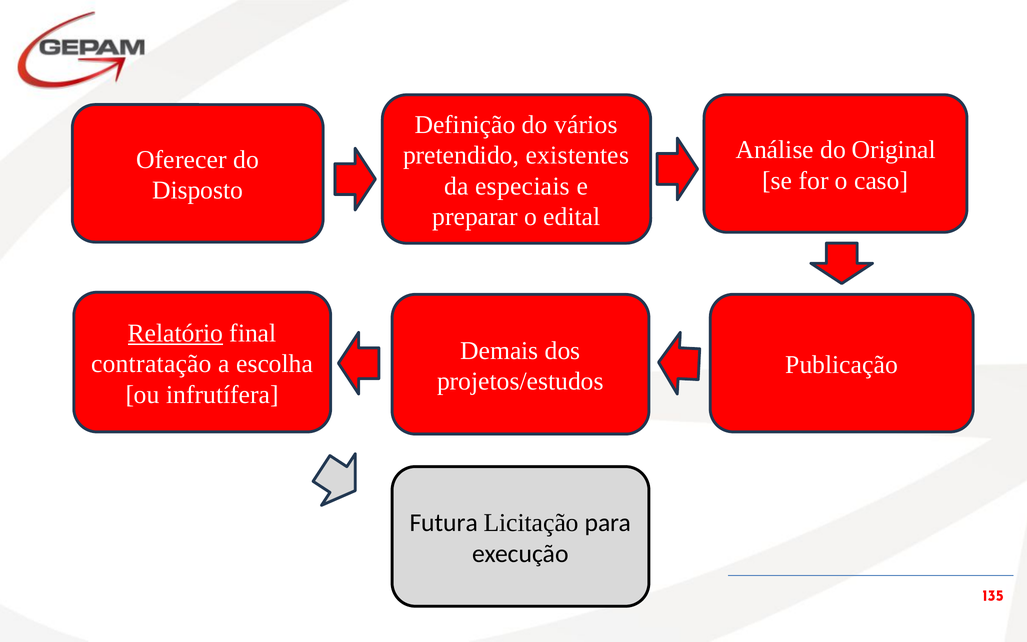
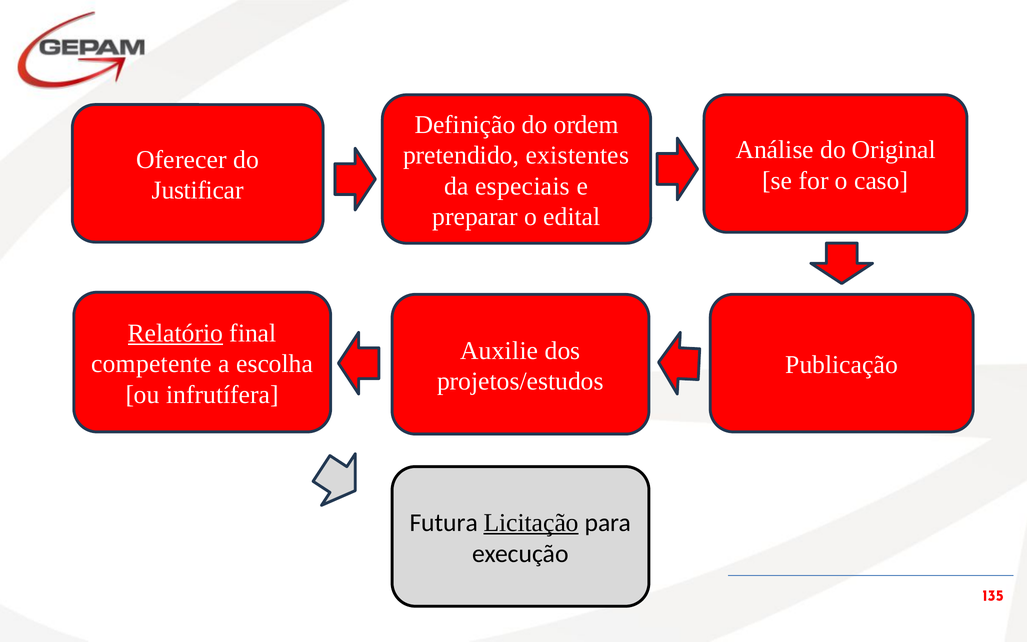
vários: vários -> ordem (586, 125)
Disposto: Disposto -> Justificar (198, 190)
Demais: Demais -> Auxilie (499, 351)
contratação: contratação -> competente (151, 364)
Licitação underline: none -> present (531, 523)
